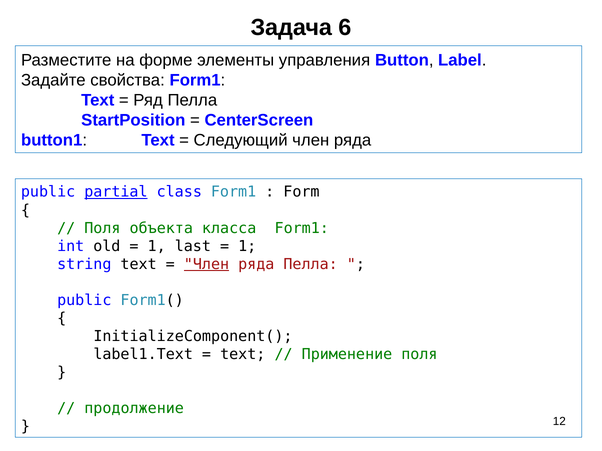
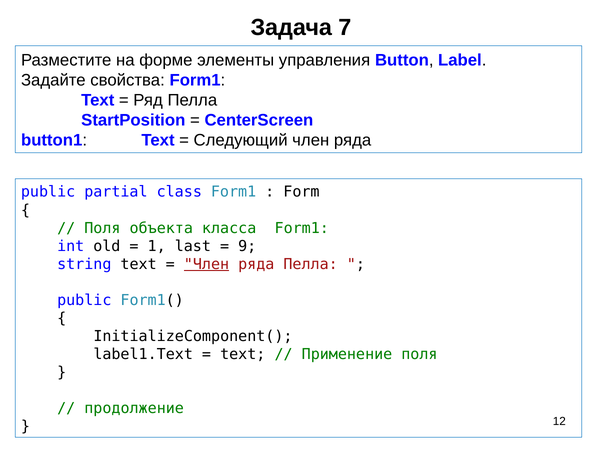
6: 6 -> 7 (345, 28)
partial underline: present -> none (116, 192)
1: 1 -> 9 (247, 246)
